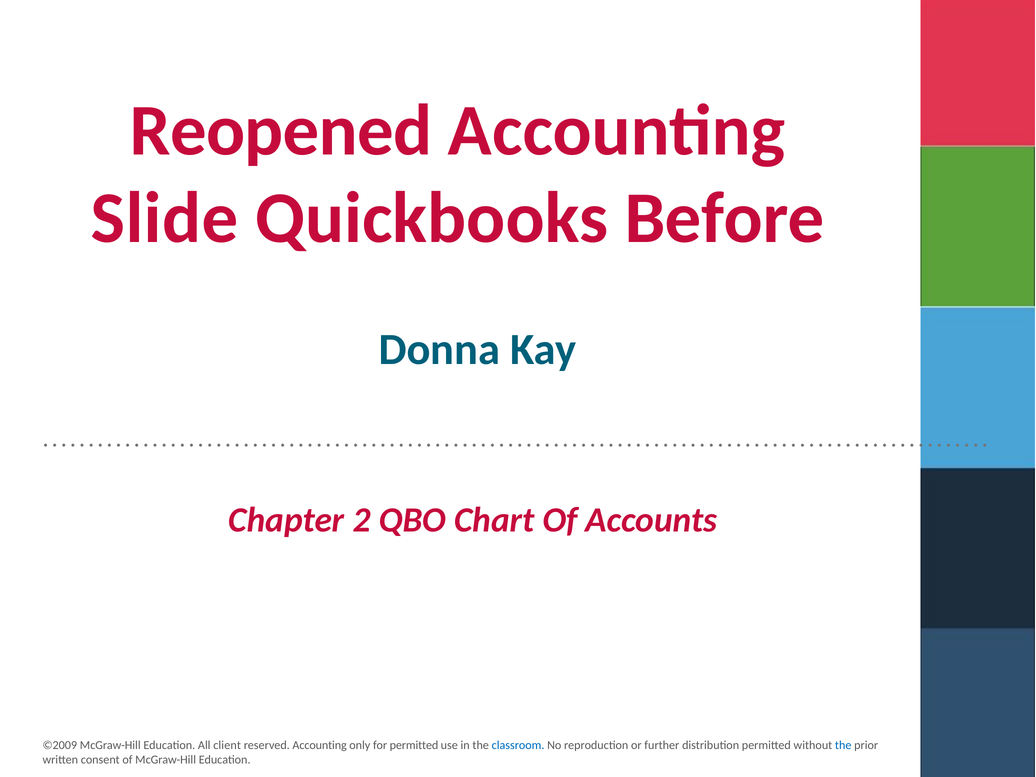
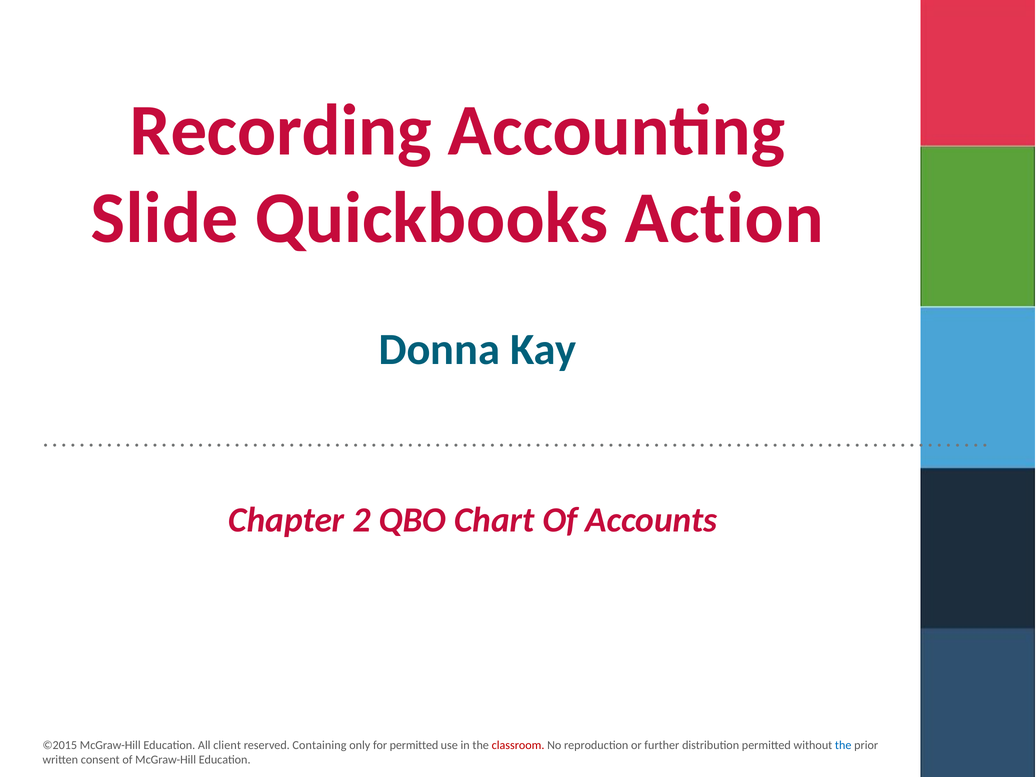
Reopened: Reopened -> Recording (281, 131)
Before: Before -> Action (724, 218)
©2009: ©2009 -> ©2015 (60, 745)
reserved Accounting: Accounting -> Containing (320, 745)
classroom colour: blue -> red (518, 745)
